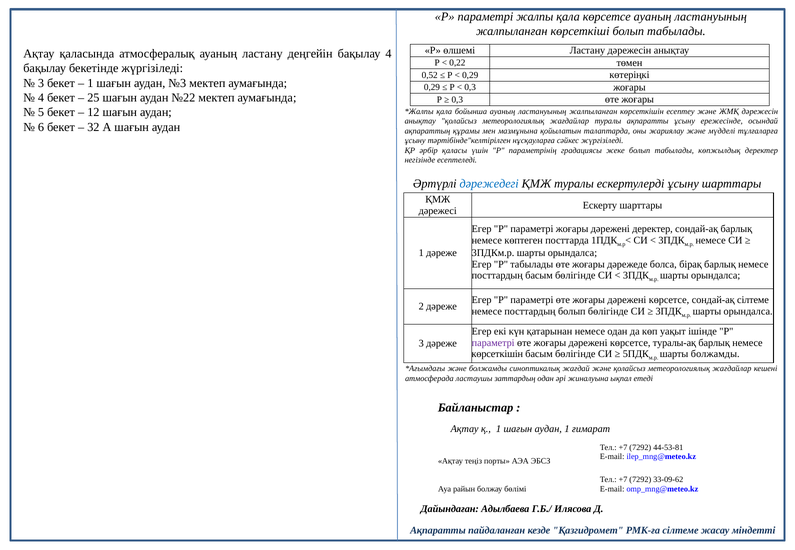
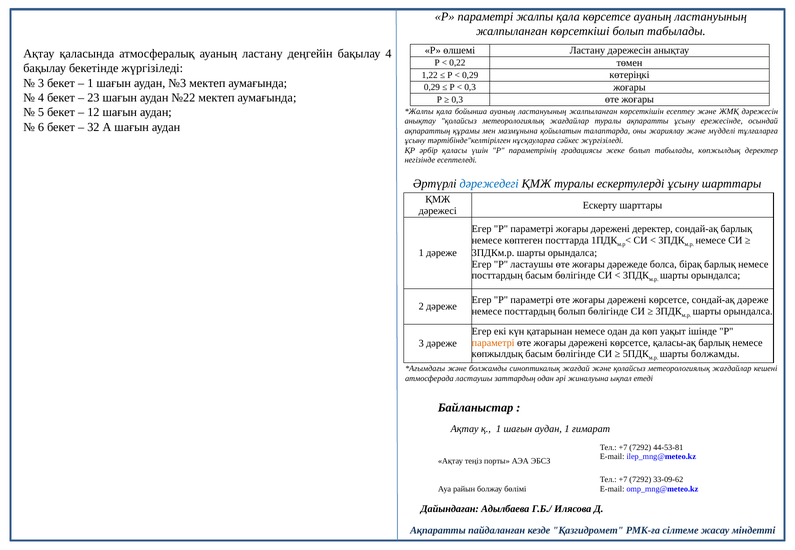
0,52: 0,52 -> 1,22 (430, 75)
25: 25 -> 23 (93, 98)
P табылады: табылады -> ластаушы (532, 265)
сондай-ақ сілтеме: сілтеме -> дәреже (753, 300)
параметрі colour: purple -> orange (493, 343)
туралы-ақ: туралы-ақ -> қаласы-ақ (674, 343)
көрсеткішін: көрсеткішін -> көпжылдық (497, 354)
